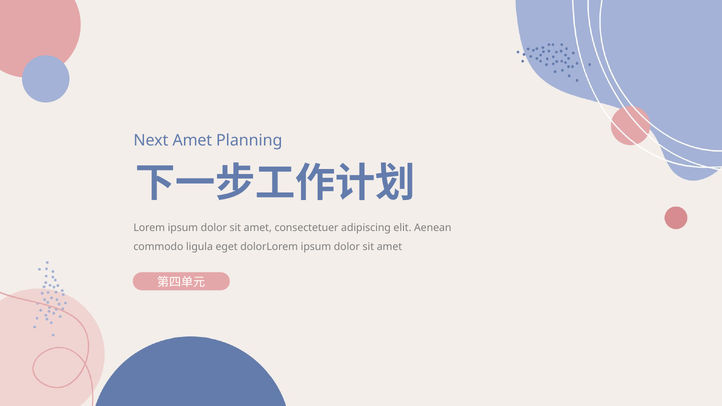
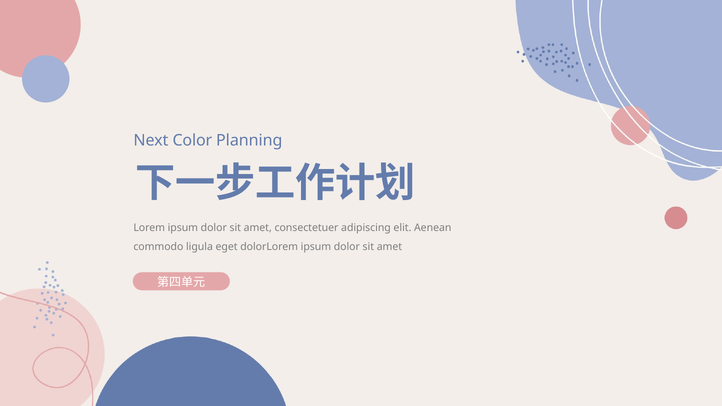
Next Amet: Amet -> Color (192, 140)
